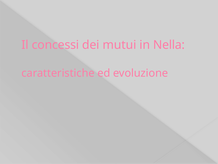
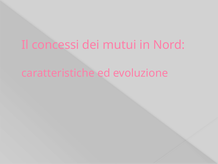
Nella: Nella -> Nord (169, 45)
